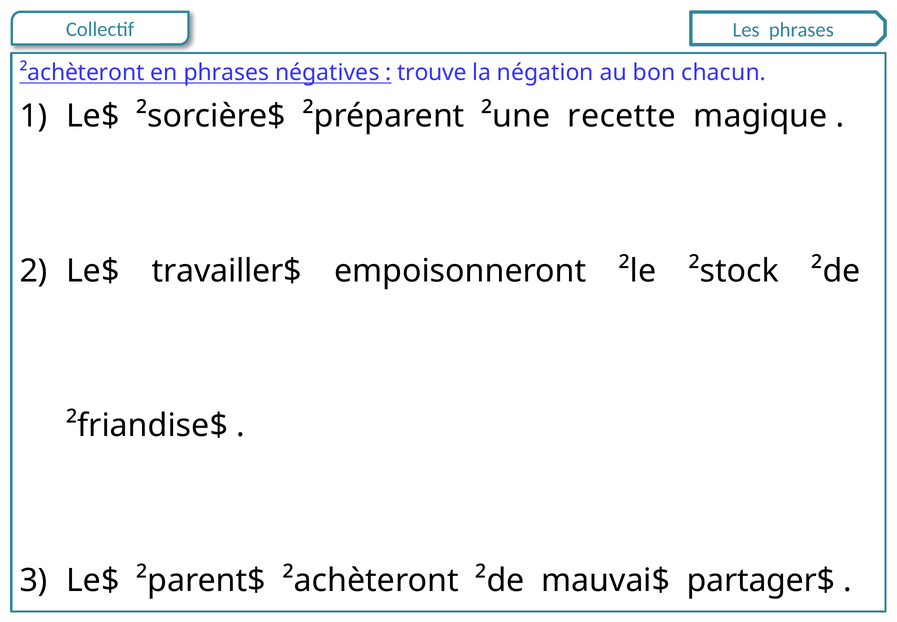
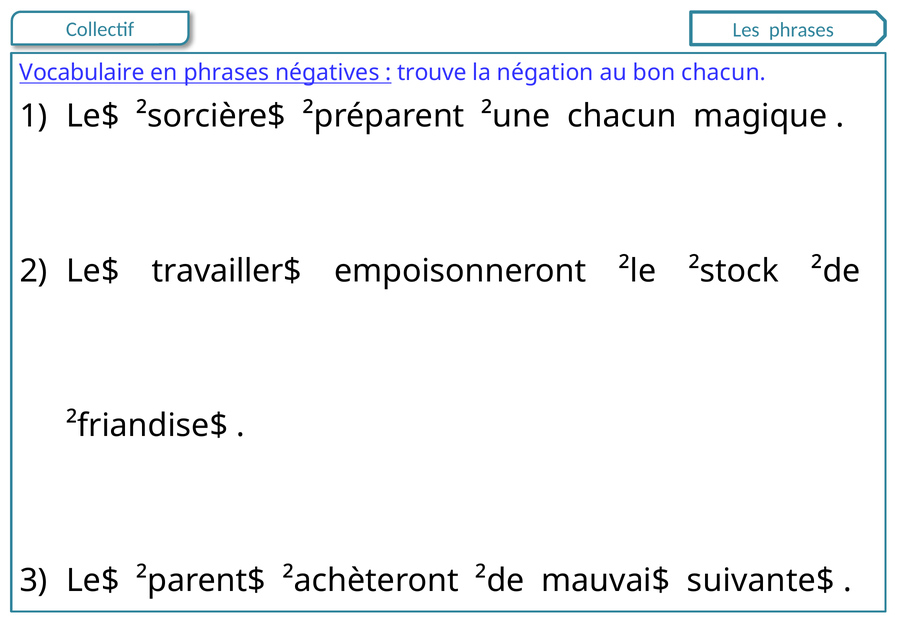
²achèteront: ²achèteront -> Vocabulaire (82, 72)
²une recette: recette -> chacun (622, 116)
partager$: partager$ -> suivante$ (761, 580)
